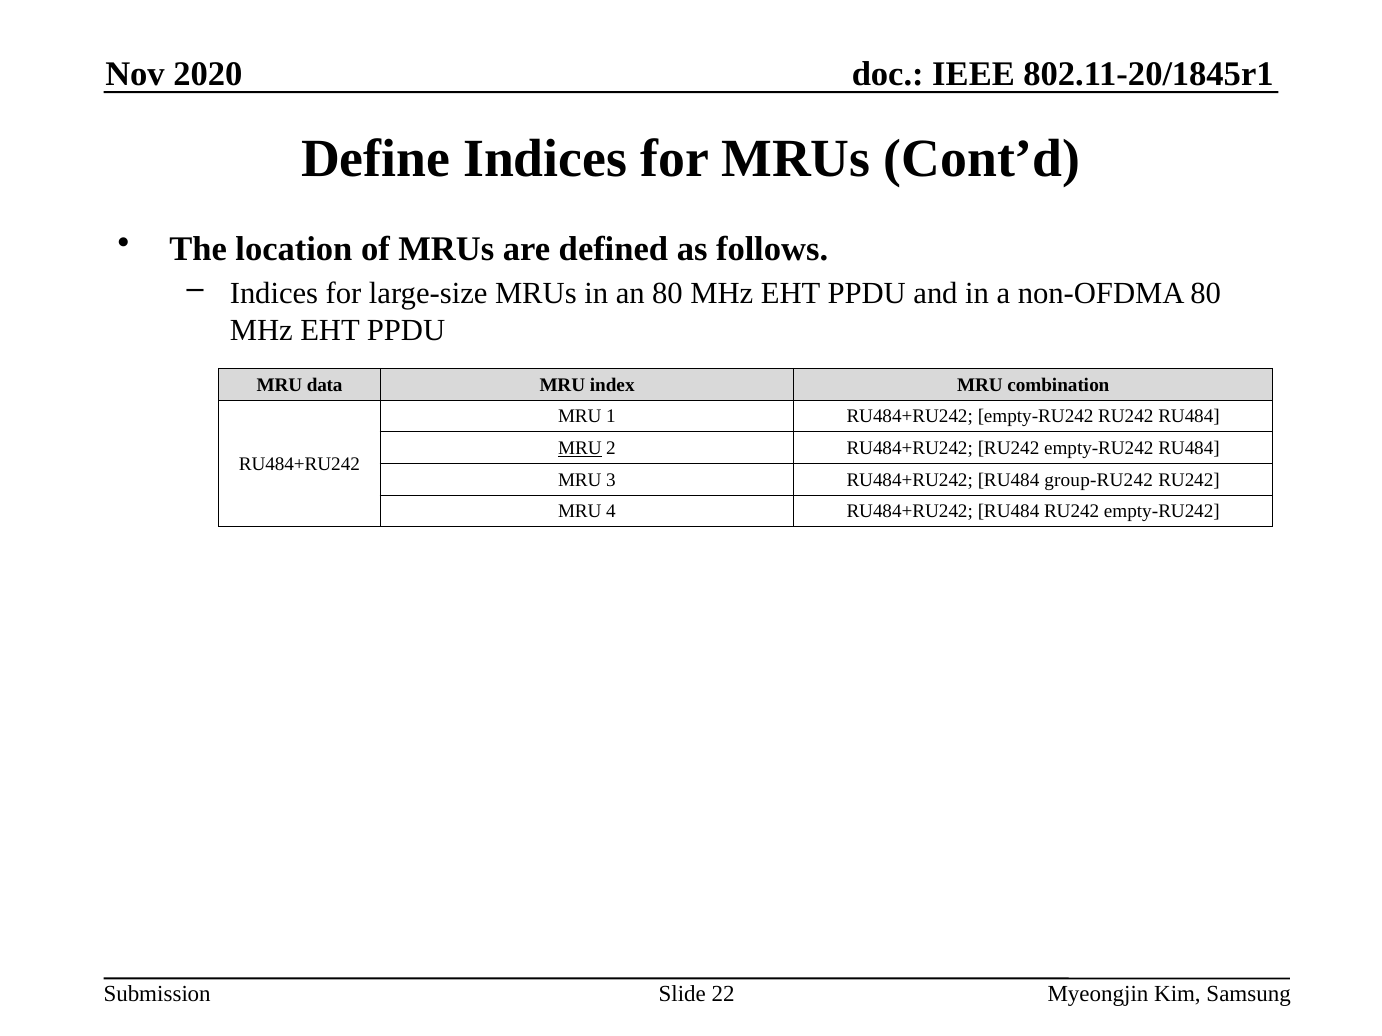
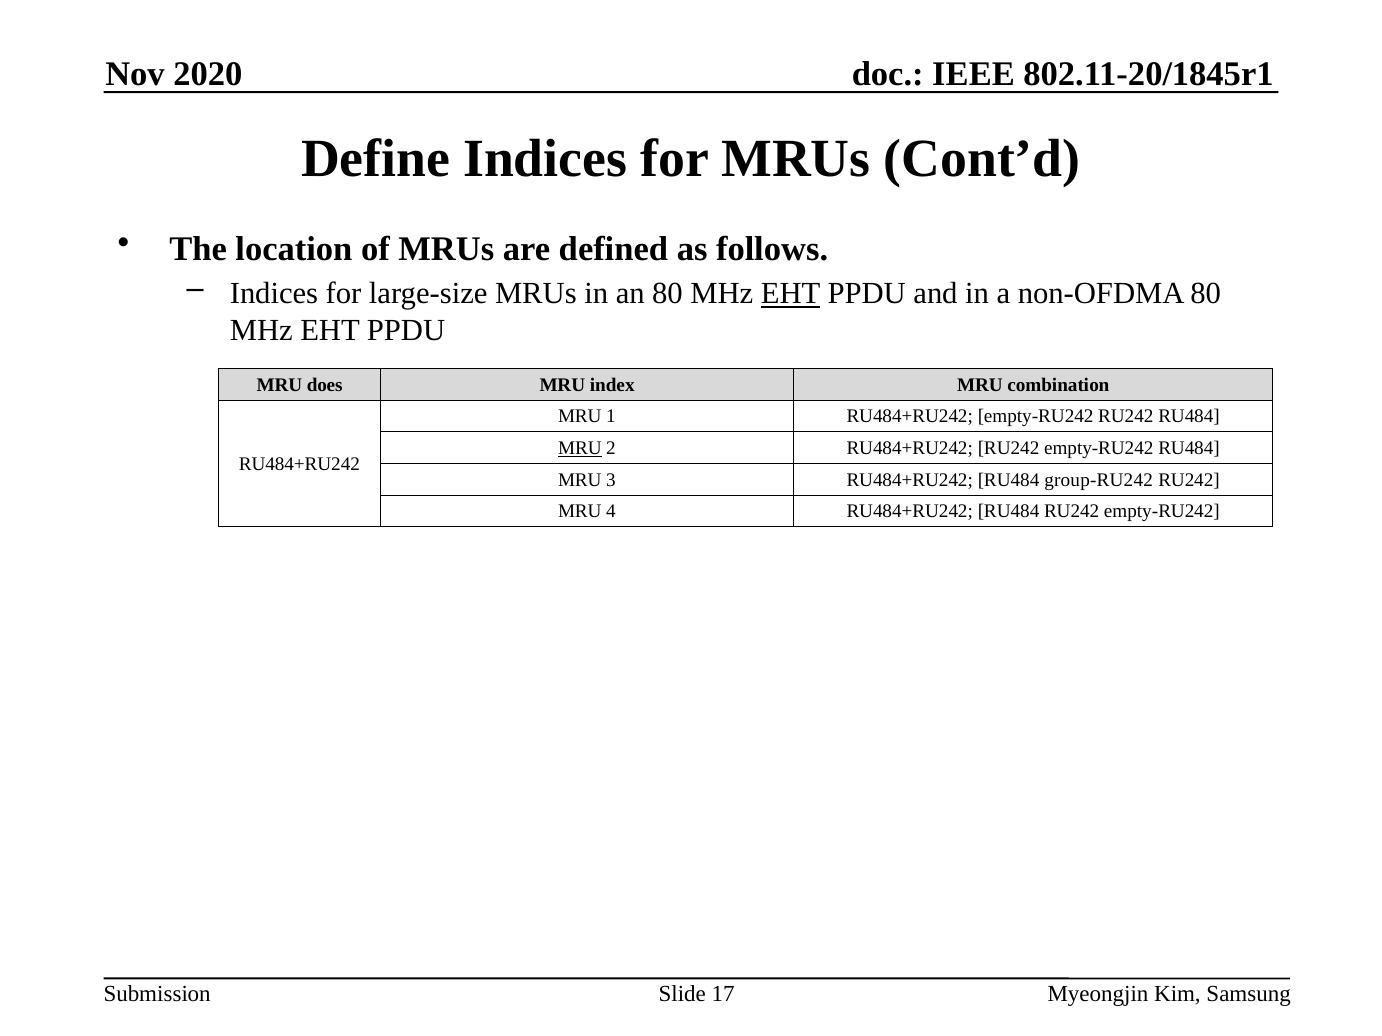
EHT underline: none -> present (791, 294)
data: data -> does (325, 385)
22: 22 -> 17 (723, 994)
